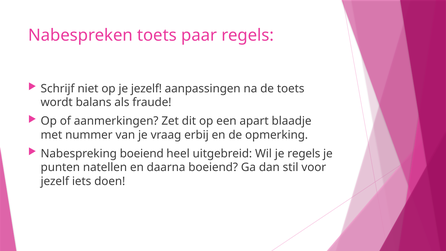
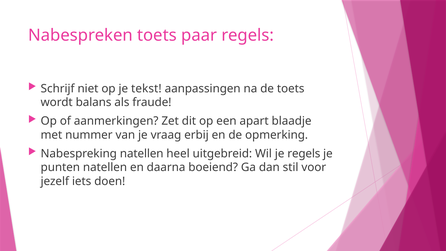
je jezelf: jezelf -> tekst (146, 88)
Nabespreking boeiend: boeiend -> natellen (142, 153)
